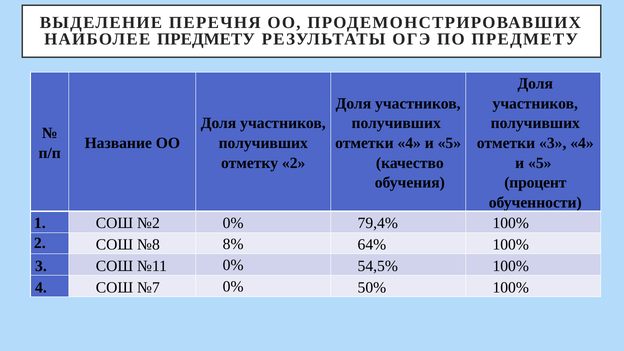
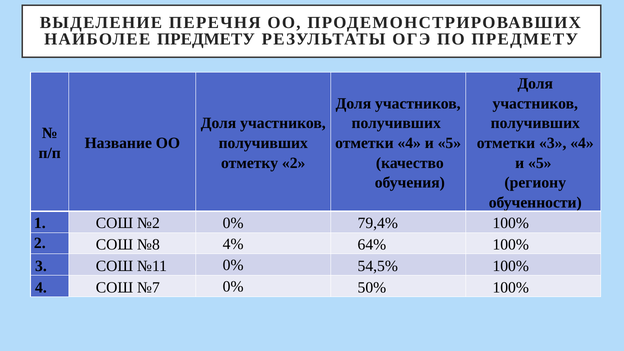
процент: процент -> региону (535, 183)
8%: 8% -> 4% (233, 244)
